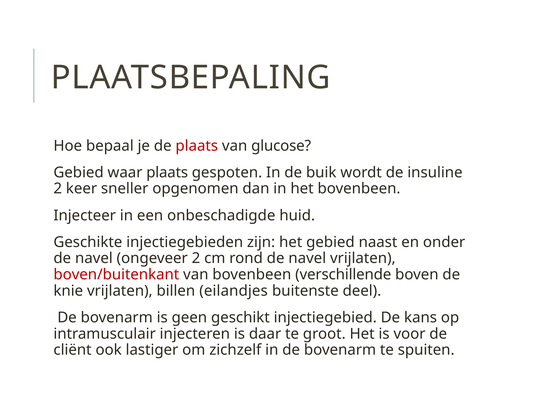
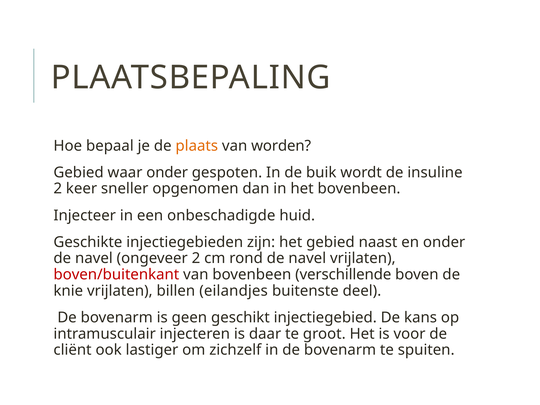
plaats colour: red -> orange (197, 146)
glucose: glucose -> worden (281, 146)
waar plaats: plaats -> onder (167, 172)
